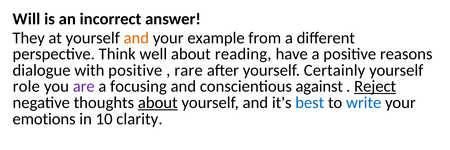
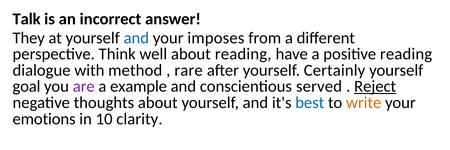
Will: Will -> Talk (27, 19)
and colour: orange -> blue (136, 38)
example: example -> imposes (216, 38)
positive reasons: reasons -> reading (406, 54)
with positive: positive -> method (135, 70)
role: role -> goal (26, 86)
focusing: focusing -> example (139, 86)
against: against -> served (319, 86)
about underline: present -> none (158, 103)
write colour: blue -> orange (364, 103)
